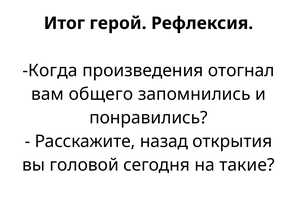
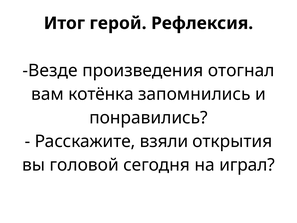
Когда: Когда -> Везде (50, 70)
общего: общего -> котёнка (101, 94)
назад: назад -> взяли (164, 141)
такие: такие -> играл (247, 165)
